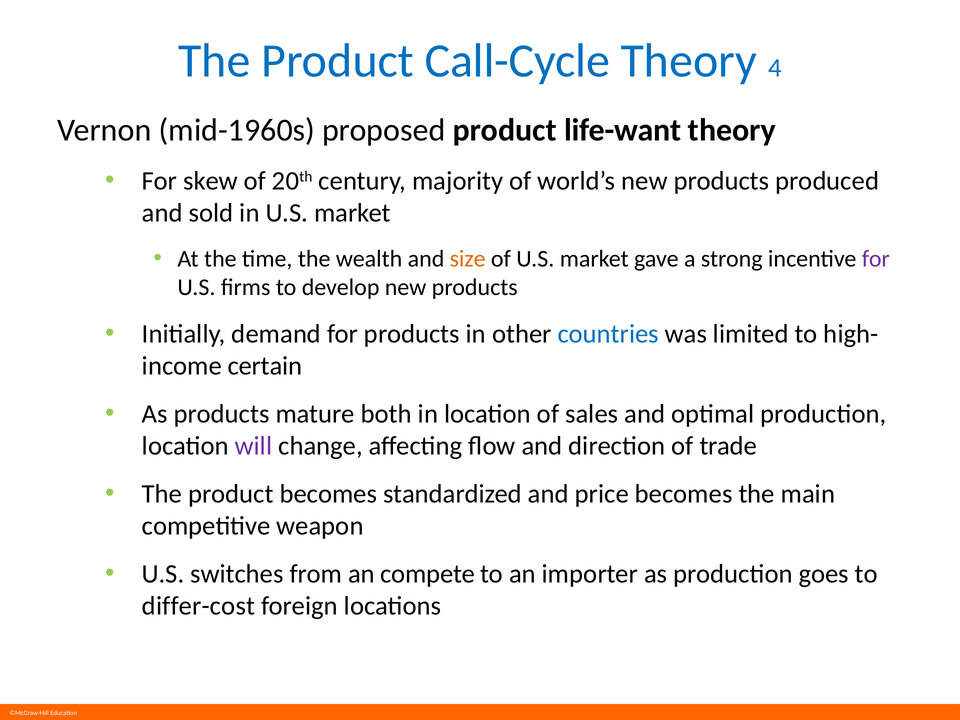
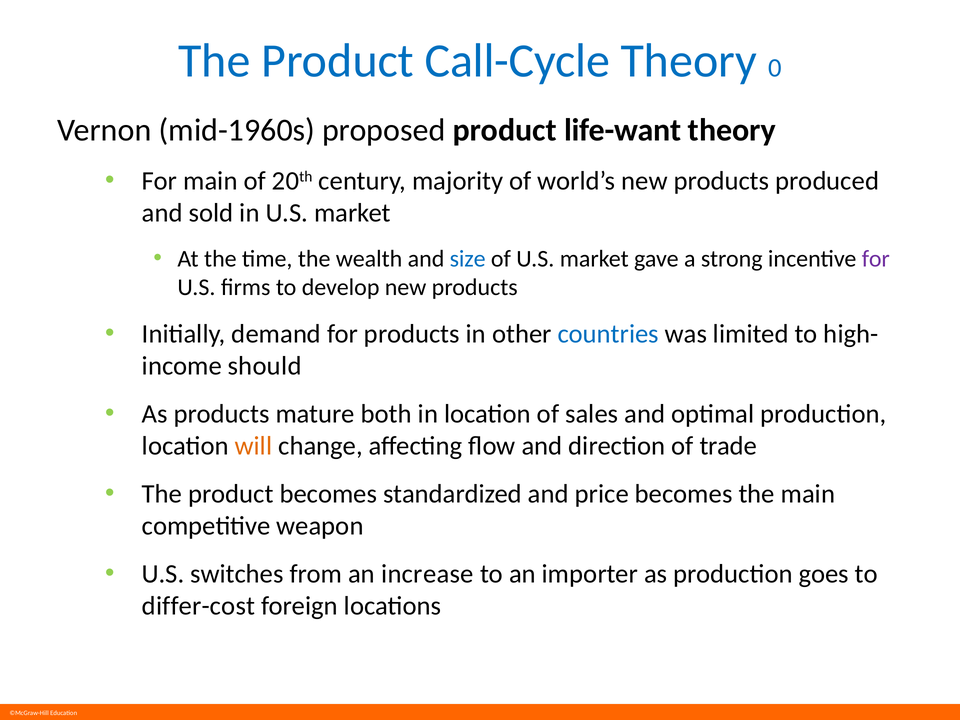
4: 4 -> 0 (775, 68)
For skew: skew -> main (210, 181)
size colour: orange -> blue (468, 259)
certain: certain -> should (265, 366)
will colour: purple -> orange (253, 446)
compete: compete -> increase (427, 574)
